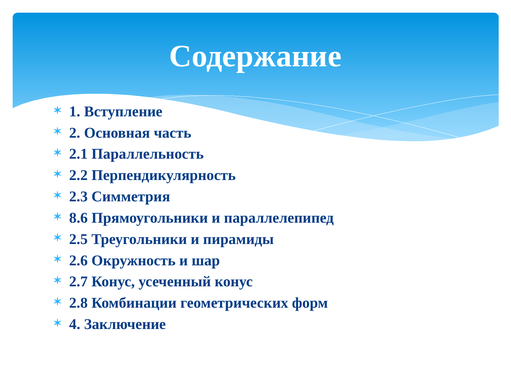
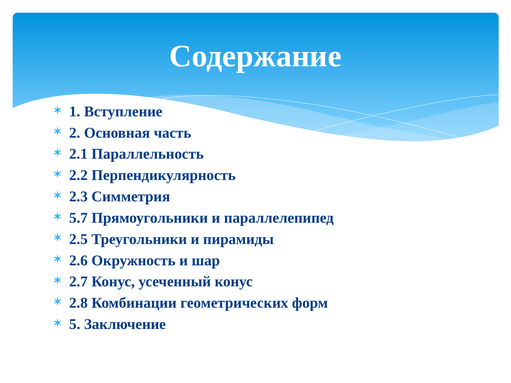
8.6: 8.6 -> 5.7 (78, 218)
4: 4 -> 5 (75, 324)
